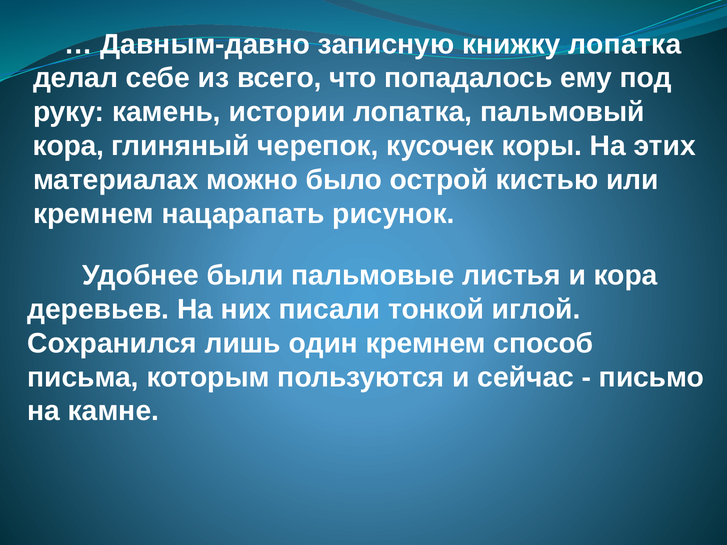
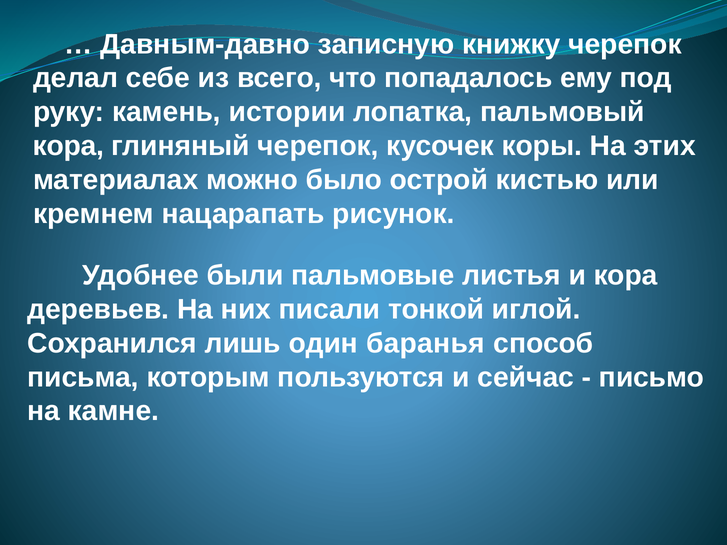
книжку лопатка: лопатка -> черепок (625, 44)
один кремнем: кремнем -> баранья (426, 343)
